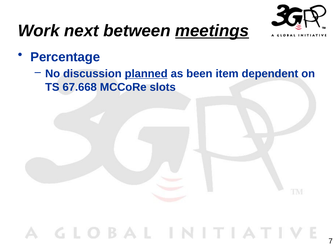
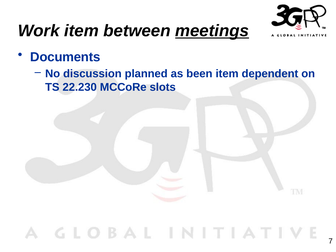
Work next: next -> item (82, 31)
Percentage: Percentage -> Documents (65, 57)
planned underline: present -> none (146, 74)
67.668: 67.668 -> 22.230 (80, 87)
